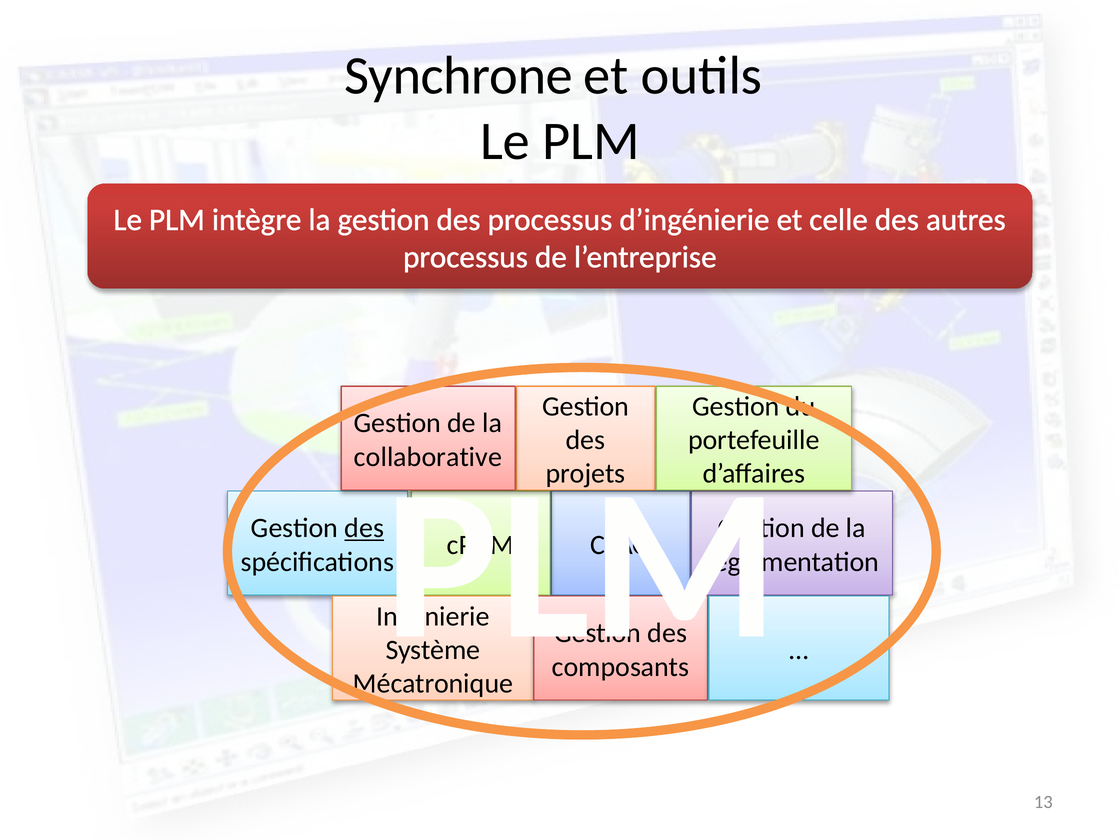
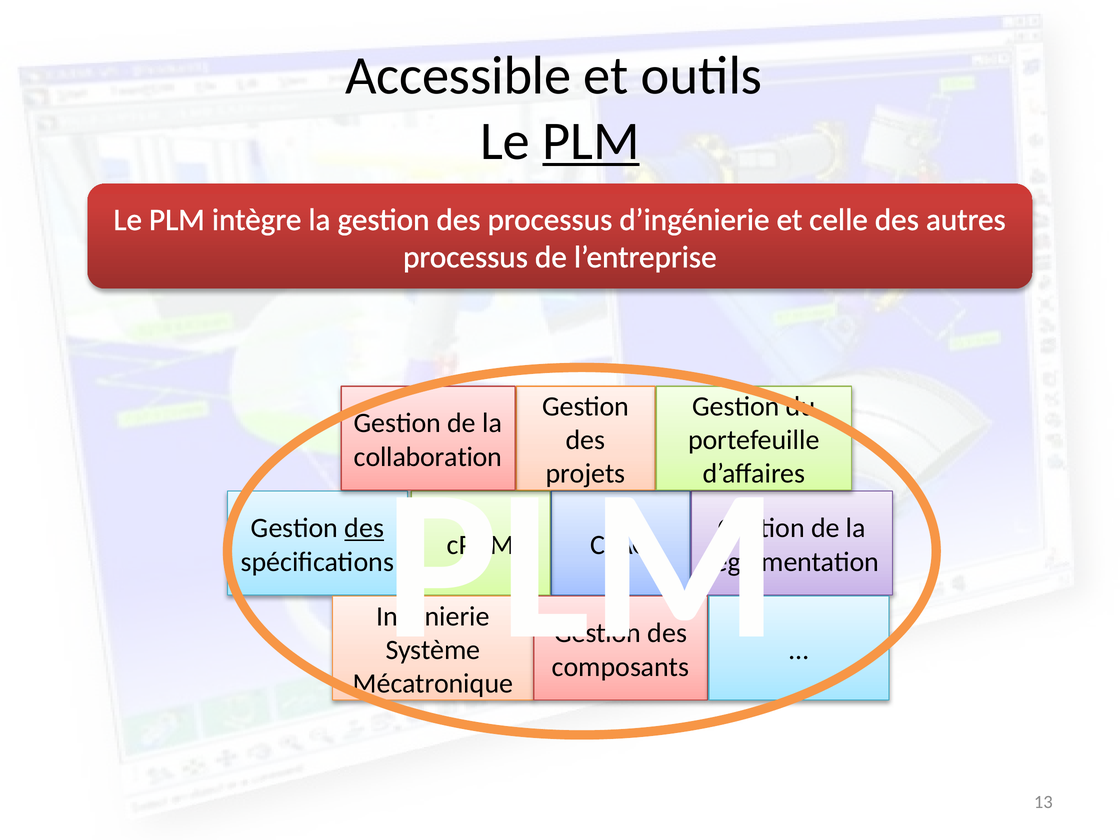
Synchrone: Synchrone -> Accessible (458, 76)
PLM underline: none -> present (591, 141)
collaborative: collaborative -> collaboration (428, 457)
